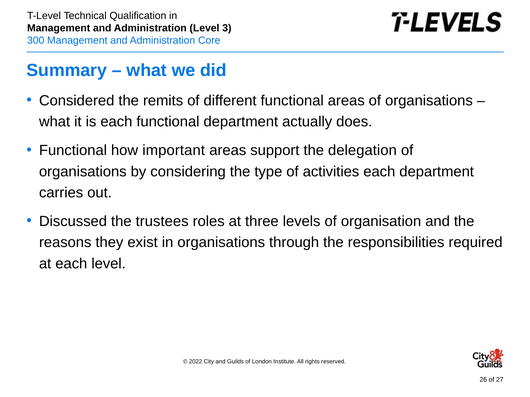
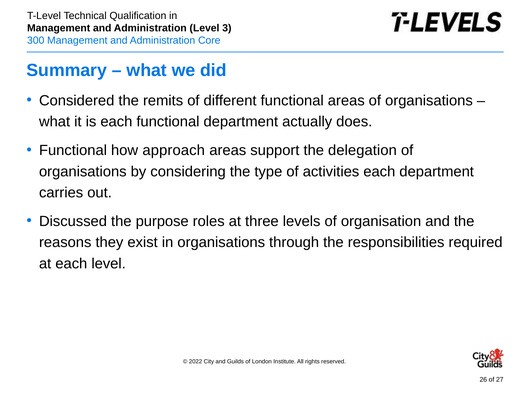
important: important -> approach (174, 151)
trustees: trustees -> purpose (162, 221)
